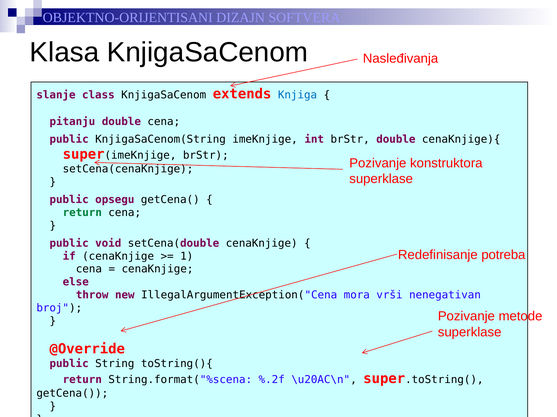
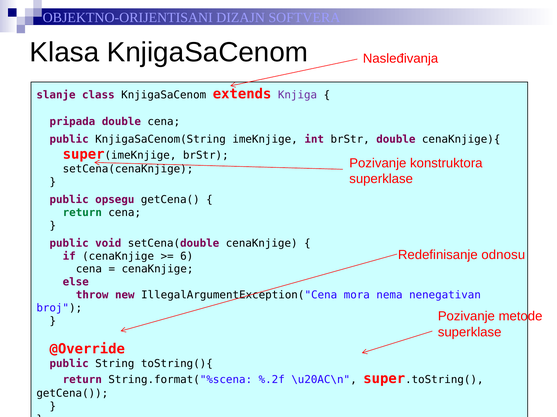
Knjiga colour: blue -> purple (298, 95)
pitanju: pitanju -> pripada (72, 122)
potreba: potreba -> odnosu (503, 255)
1: 1 -> 6 (187, 257)
vrši: vrši -> nema (389, 296)
